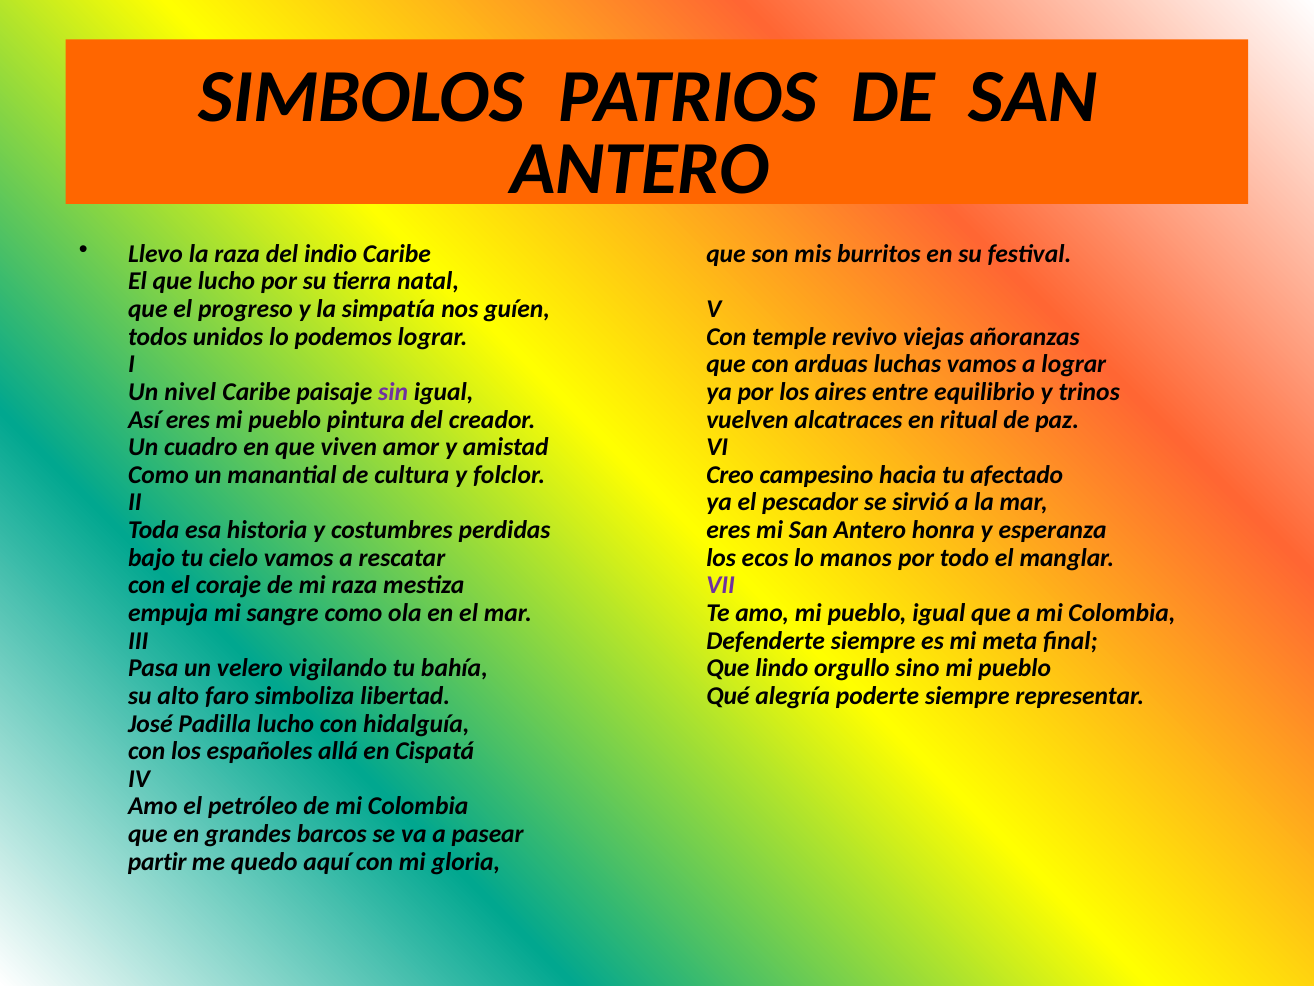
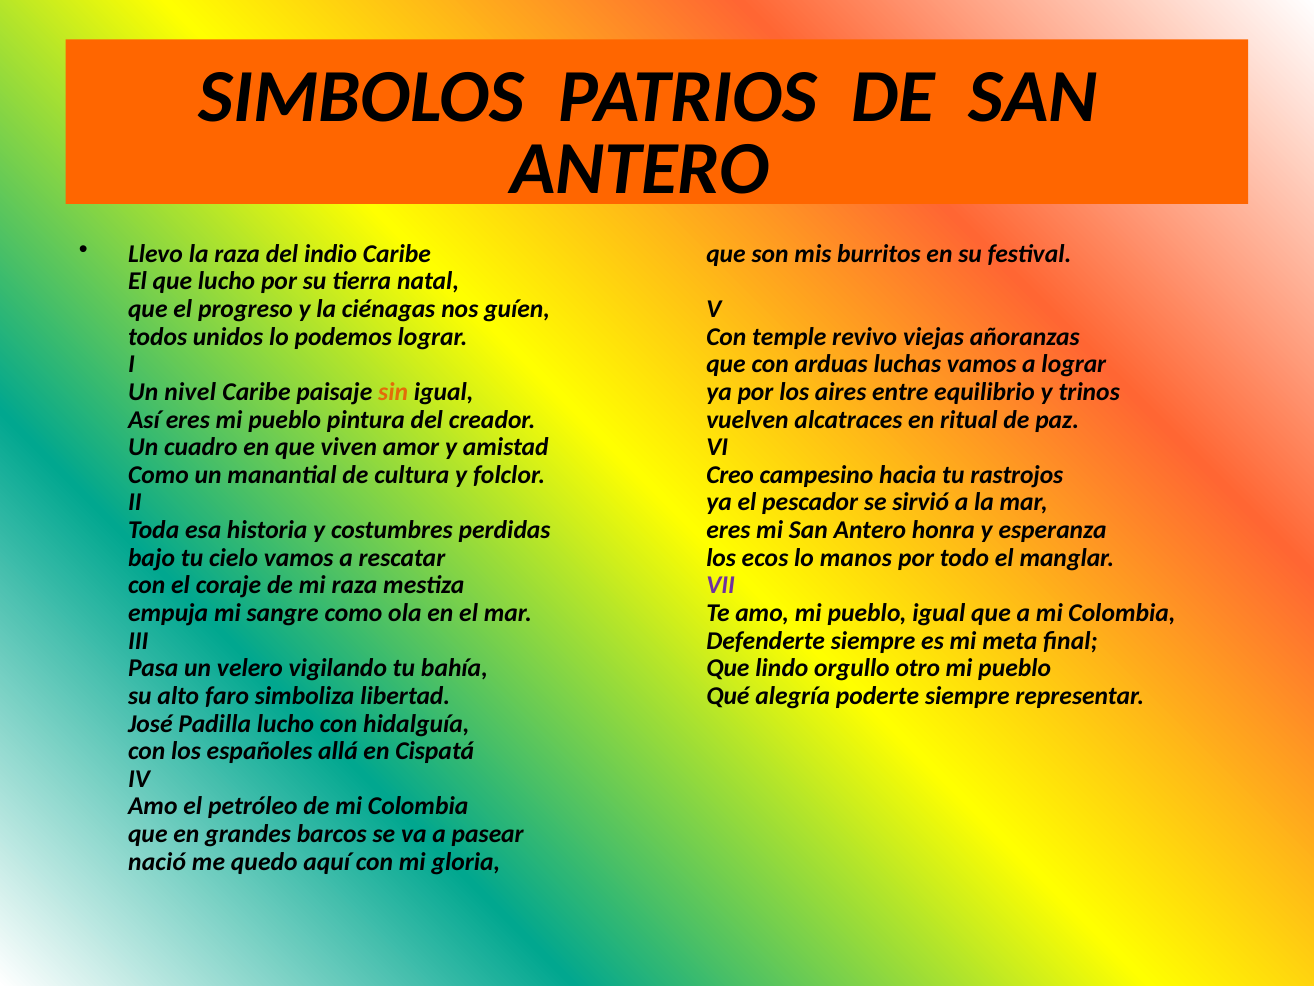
simpatía: simpatía -> ciénagas (389, 309)
sin colour: purple -> orange (393, 392)
afectado: afectado -> rastrojos (1017, 475)
sino: sino -> otro (918, 668)
partir: partir -> nació (157, 861)
